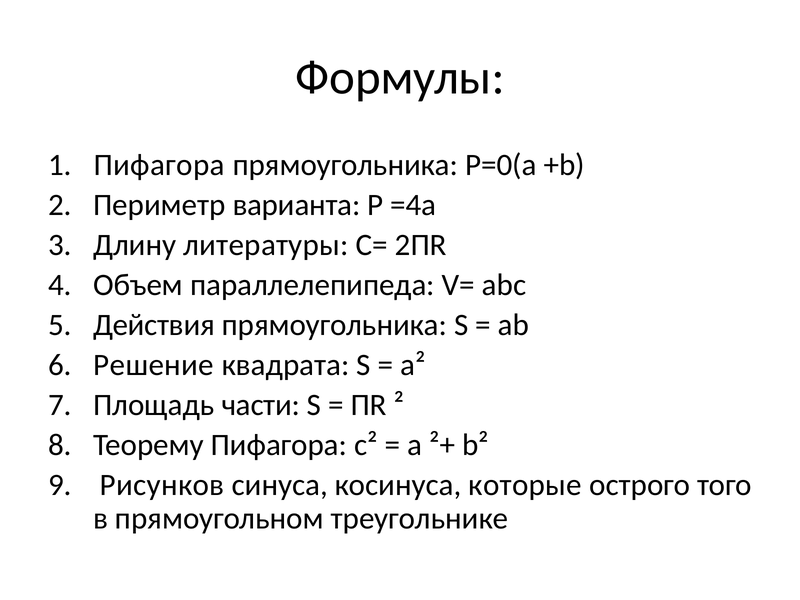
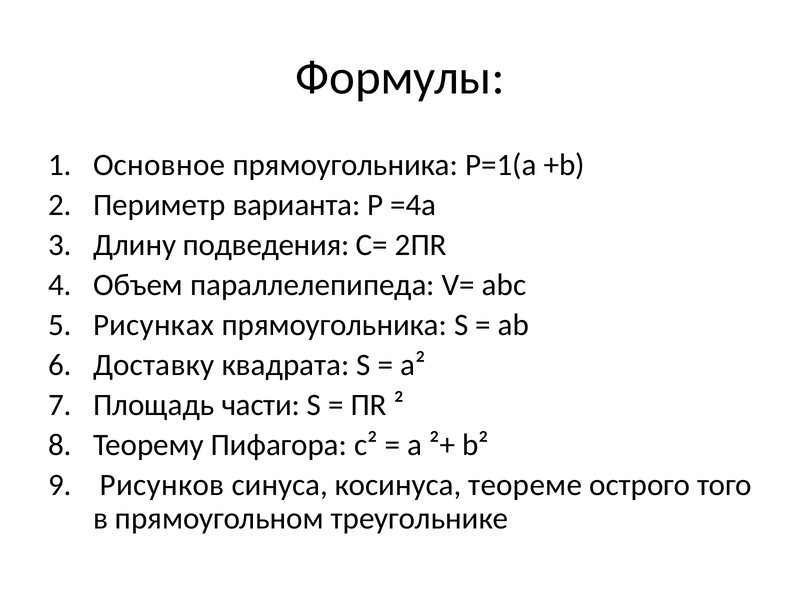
Пифагора: Пифагора -> Основное (159, 165)
Р=0(а: Р=0(а -> Р=1(а (501, 165)
литературы: литературы -> подведения (266, 245)
Действия: Действия -> Рисунках (154, 325)
Решение: Решение -> Доставку (154, 365)
которые: которые -> теореме (525, 485)
